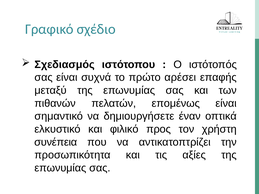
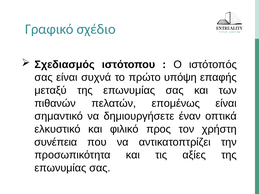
αρέσει: αρέσει -> υπόψη (180, 78)
